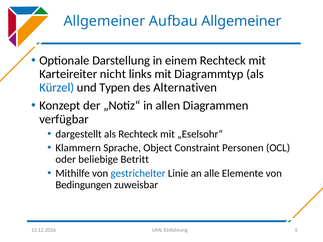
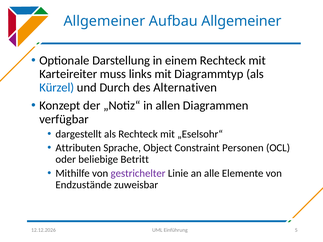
nicht: nicht -> muss (113, 74)
Typen: Typen -> Durch (115, 88)
Klammern: Klammern -> Attributen (78, 148)
gestrichelter colour: blue -> purple (138, 173)
Bedingungen: Bedingungen -> Endzustände (84, 185)
